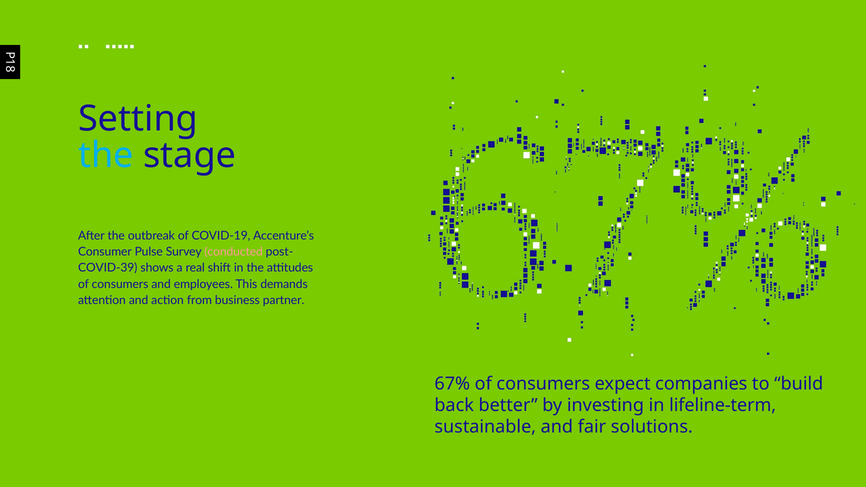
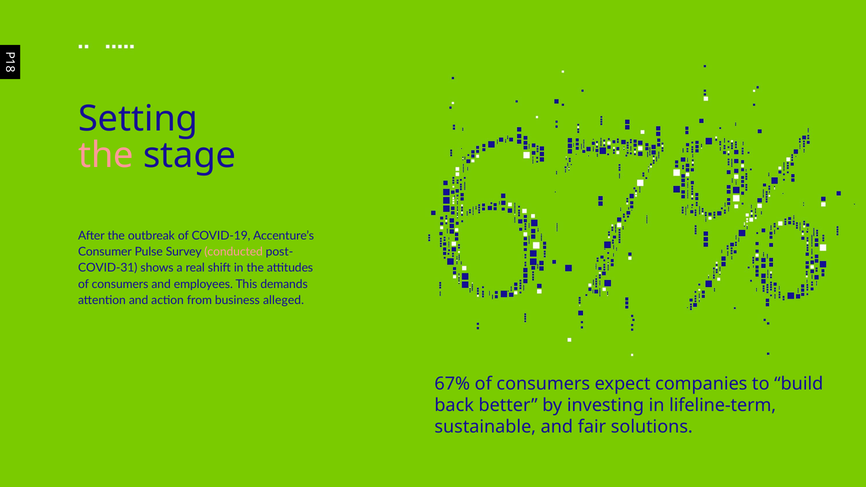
the colour: light blue -> pink (106, 156)
COVID-39: COVID-39 -> COVID-31 (108, 268)
partner: partner -> alleged (284, 300)
